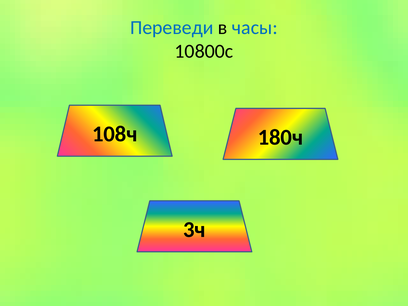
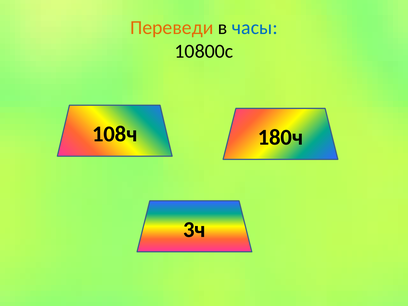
Переведи colour: blue -> orange (172, 28)
